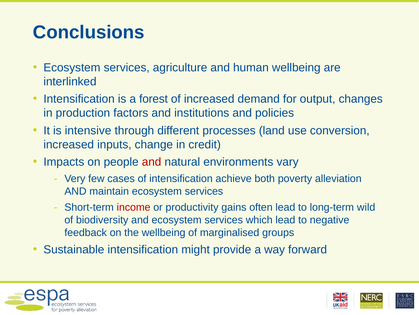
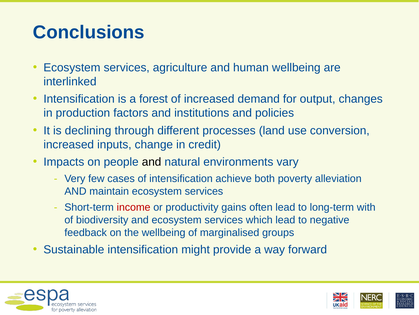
intensive: intensive -> declining (88, 130)
and colour: red -> black (152, 162)
wild: wild -> with (366, 207)
